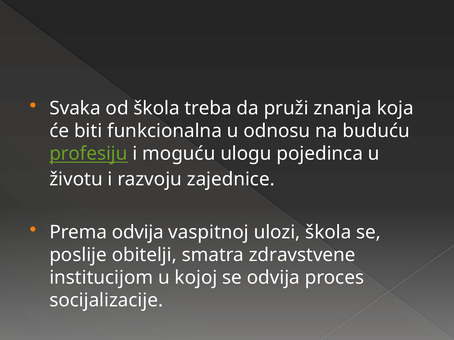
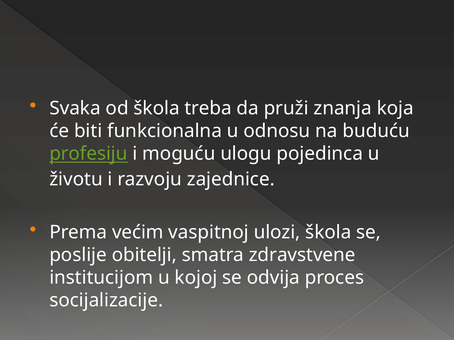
Prema odvija: odvija -> većim (138, 232)
